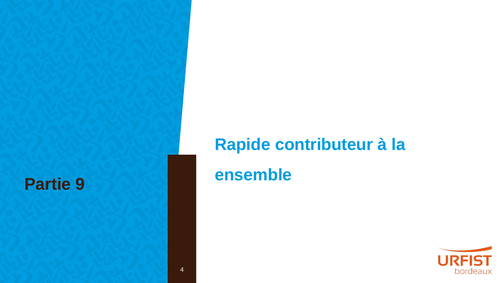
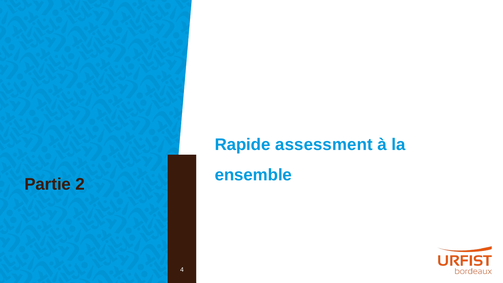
contributeur: contributeur -> assessment (324, 145)
9: 9 -> 2 (80, 184)
